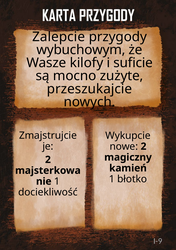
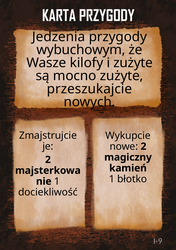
Zalepcie: Zalepcie -> Jedzenia (59, 37)
i suficie: suficie -> zużyte (133, 63)
